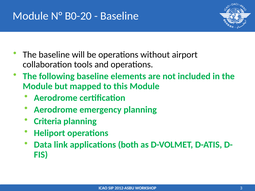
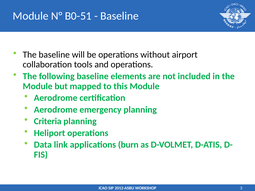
B0-20: B0-20 -> B0-51 (78, 16)
both: both -> burn (128, 145)
